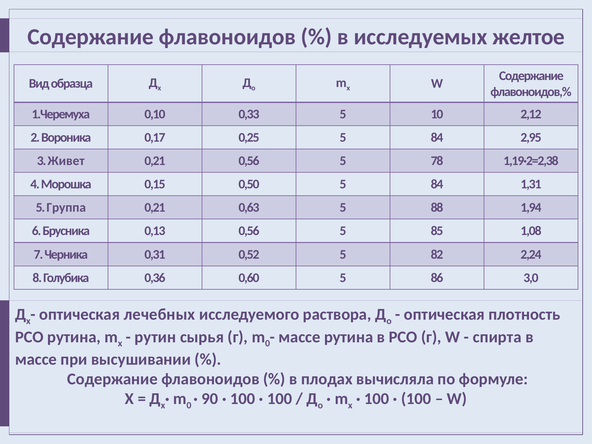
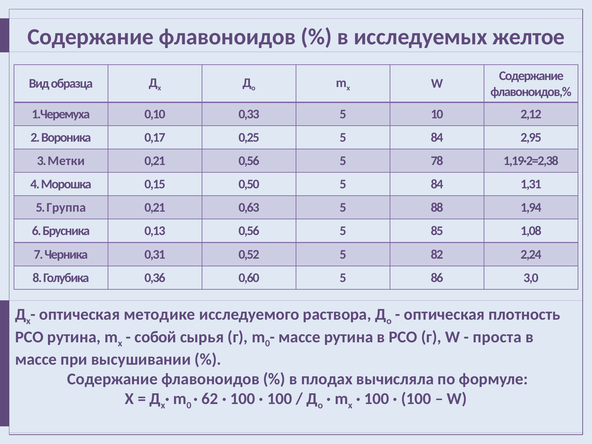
Живет: Живет -> Метки (66, 161)
лечебных: лечебных -> методике (159, 315)
рутин: рутин -> собой (156, 337)
спирта: спирта -> проста (497, 337)
90: 90 -> 62 (210, 399)
